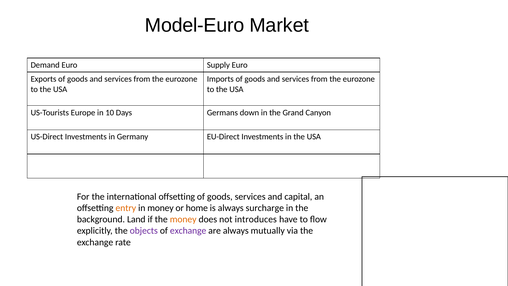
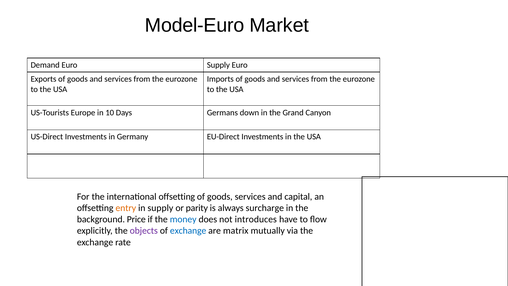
in money: money -> supply (160, 208)
home: home -> parity (197, 208)
Land: Land -> Price (136, 219)
money colour: orange -> blue (183, 219)
exchange colour: purple -> blue (188, 231)
are always: always -> matrix (236, 231)
